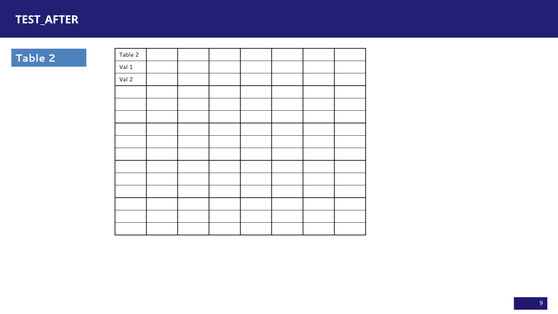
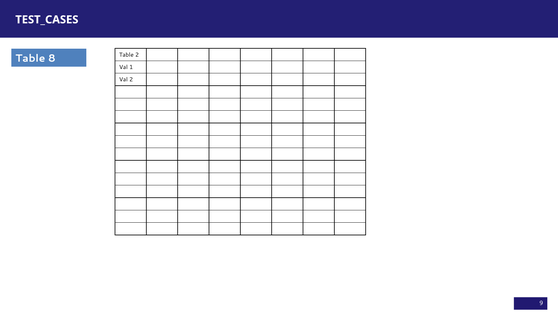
TEST_AFTER: TEST_AFTER -> TEST_CASES (47, 20)
2: 2 -> 8 (52, 58)
